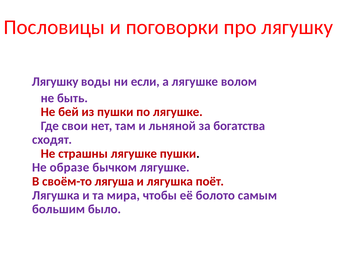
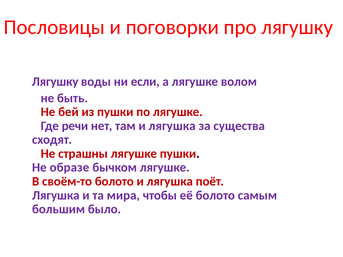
свои: свои -> речи (75, 126)
там и льняной: льняной -> лягушка (172, 126)
богатства: богатства -> существа (239, 126)
своём-то лягуша: лягуша -> болото (114, 182)
